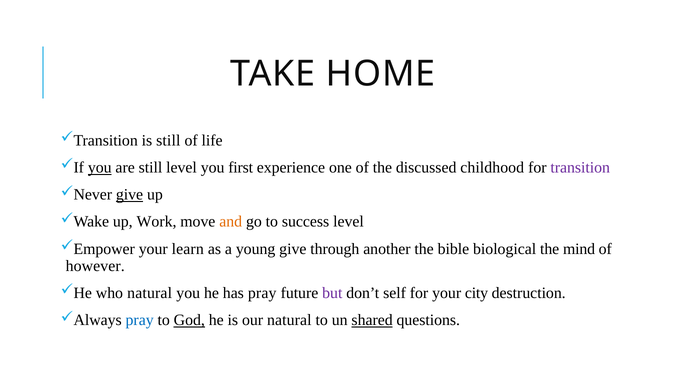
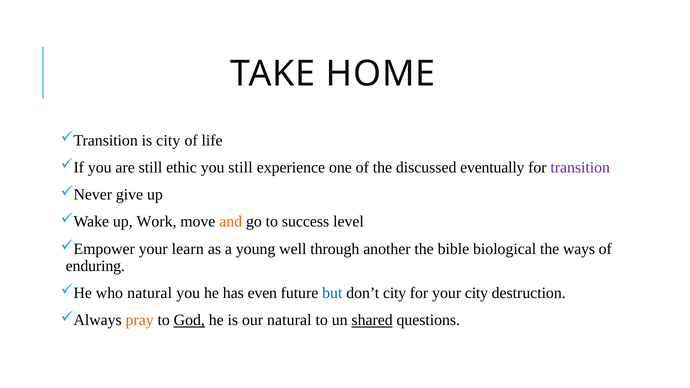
is still: still -> city (168, 140)
you underline: present -> none (100, 168)
still level: level -> ethic (182, 168)
you first: first -> still (241, 168)
childhood: childhood -> eventually (492, 168)
give underline: present -> none (130, 195)
young give: give -> well (293, 249)
mind: mind -> ways (579, 249)
however: however -> enduring (95, 266)
has pray: pray -> even (262, 293)
but colour: purple -> blue (332, 293)
don’t self: self -> city (395, 293)
pray colour: blue -> orange (140, 320)
